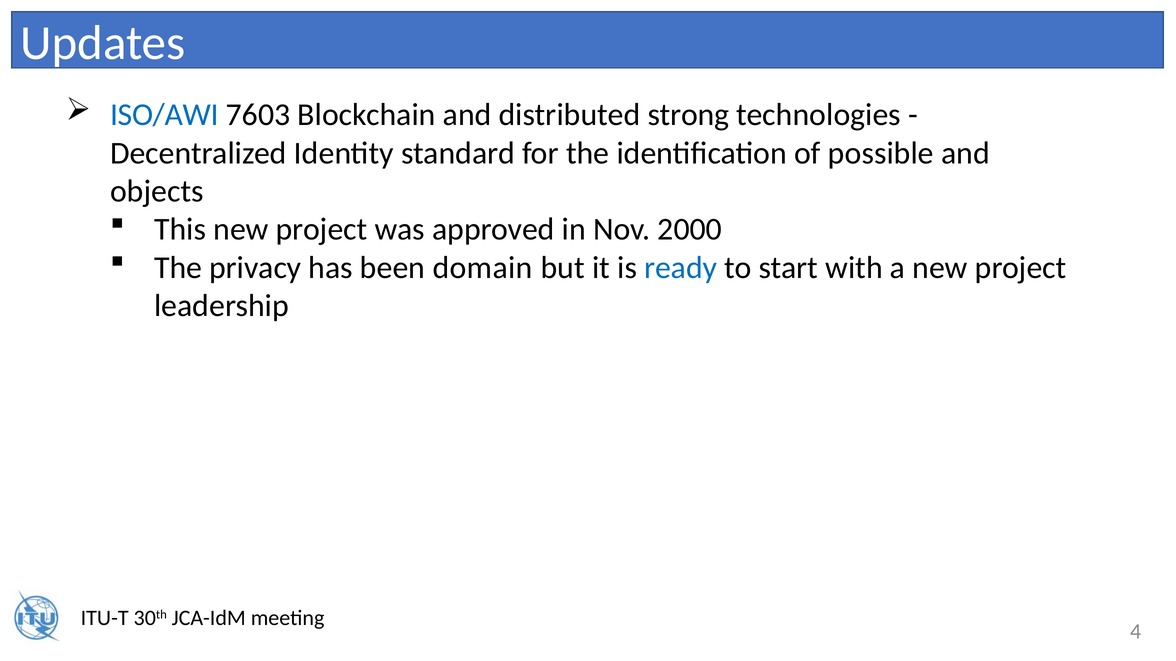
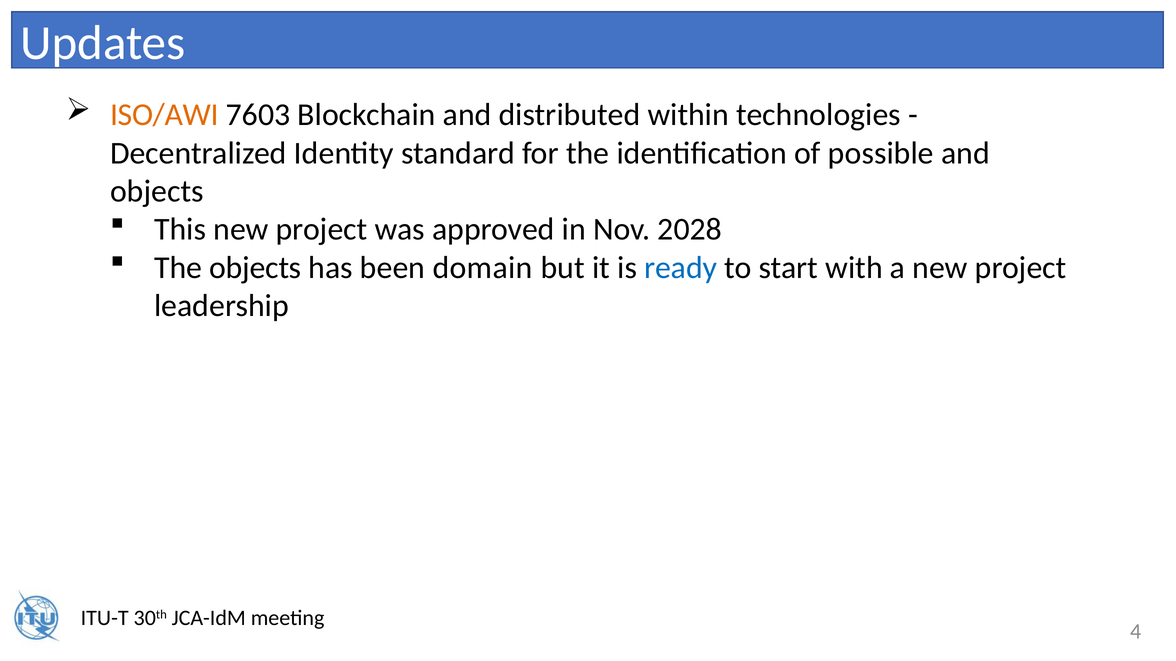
ISO/AWI colour: blue -> orange (164, 115)
strong: strong -> within (688, 115)
2000: 2000 -> 2028 (690, 230)
The privacy: privacy -> objects (255, 268)
